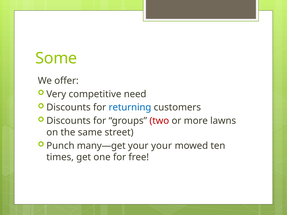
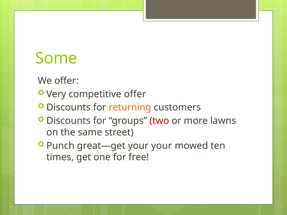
competitive need: need -> offer (135, 94)
returning colour: blue -> orange (130, 108)
many—get: many—get -> great—get (101, 146)
